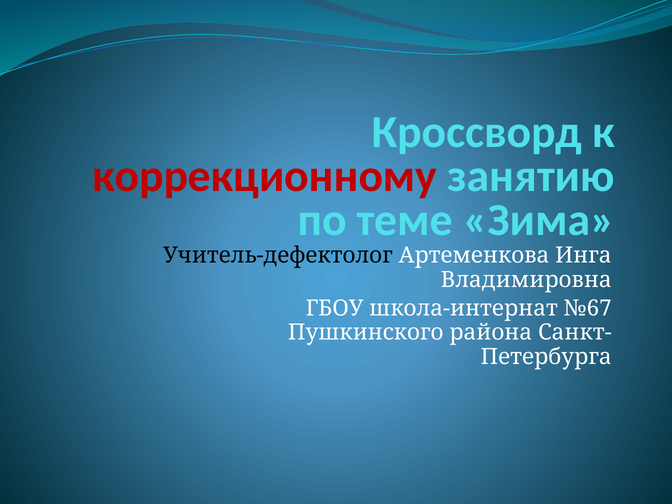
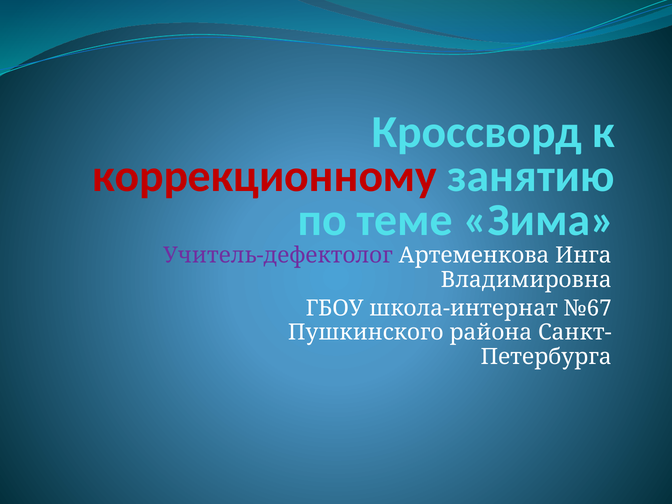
Учитель-дефектолог colour: black -> purple (278, 256)
